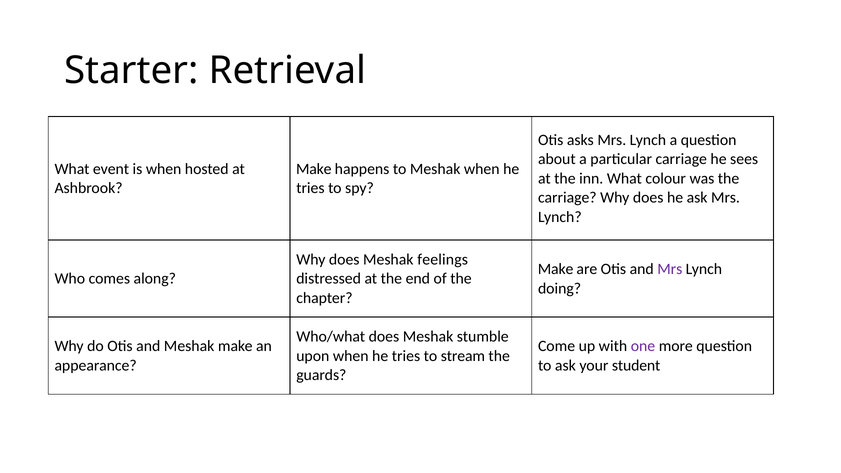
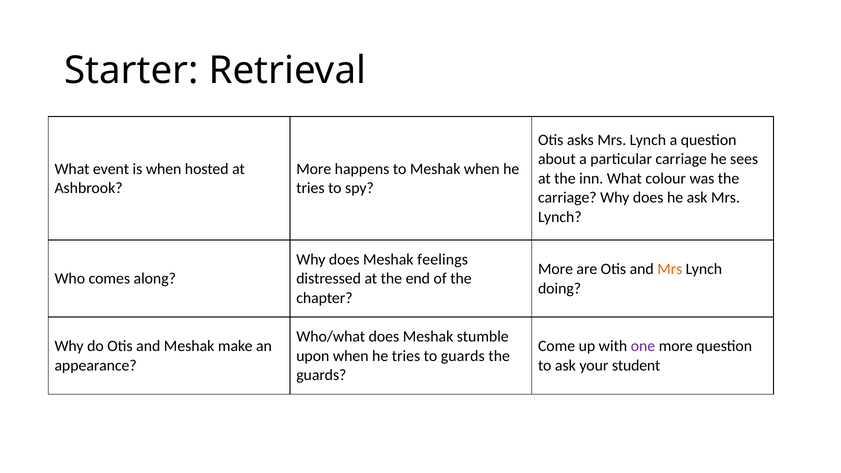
Make: Make -> More (314, 169)
Make: Make -> More (556, 269)
Mrs colour: purple -> orange (670, 269)
to stream: stream -> guards (463, 356)
